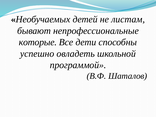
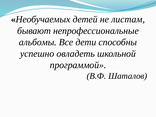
которые: которые -> альбомы (38, 42)
